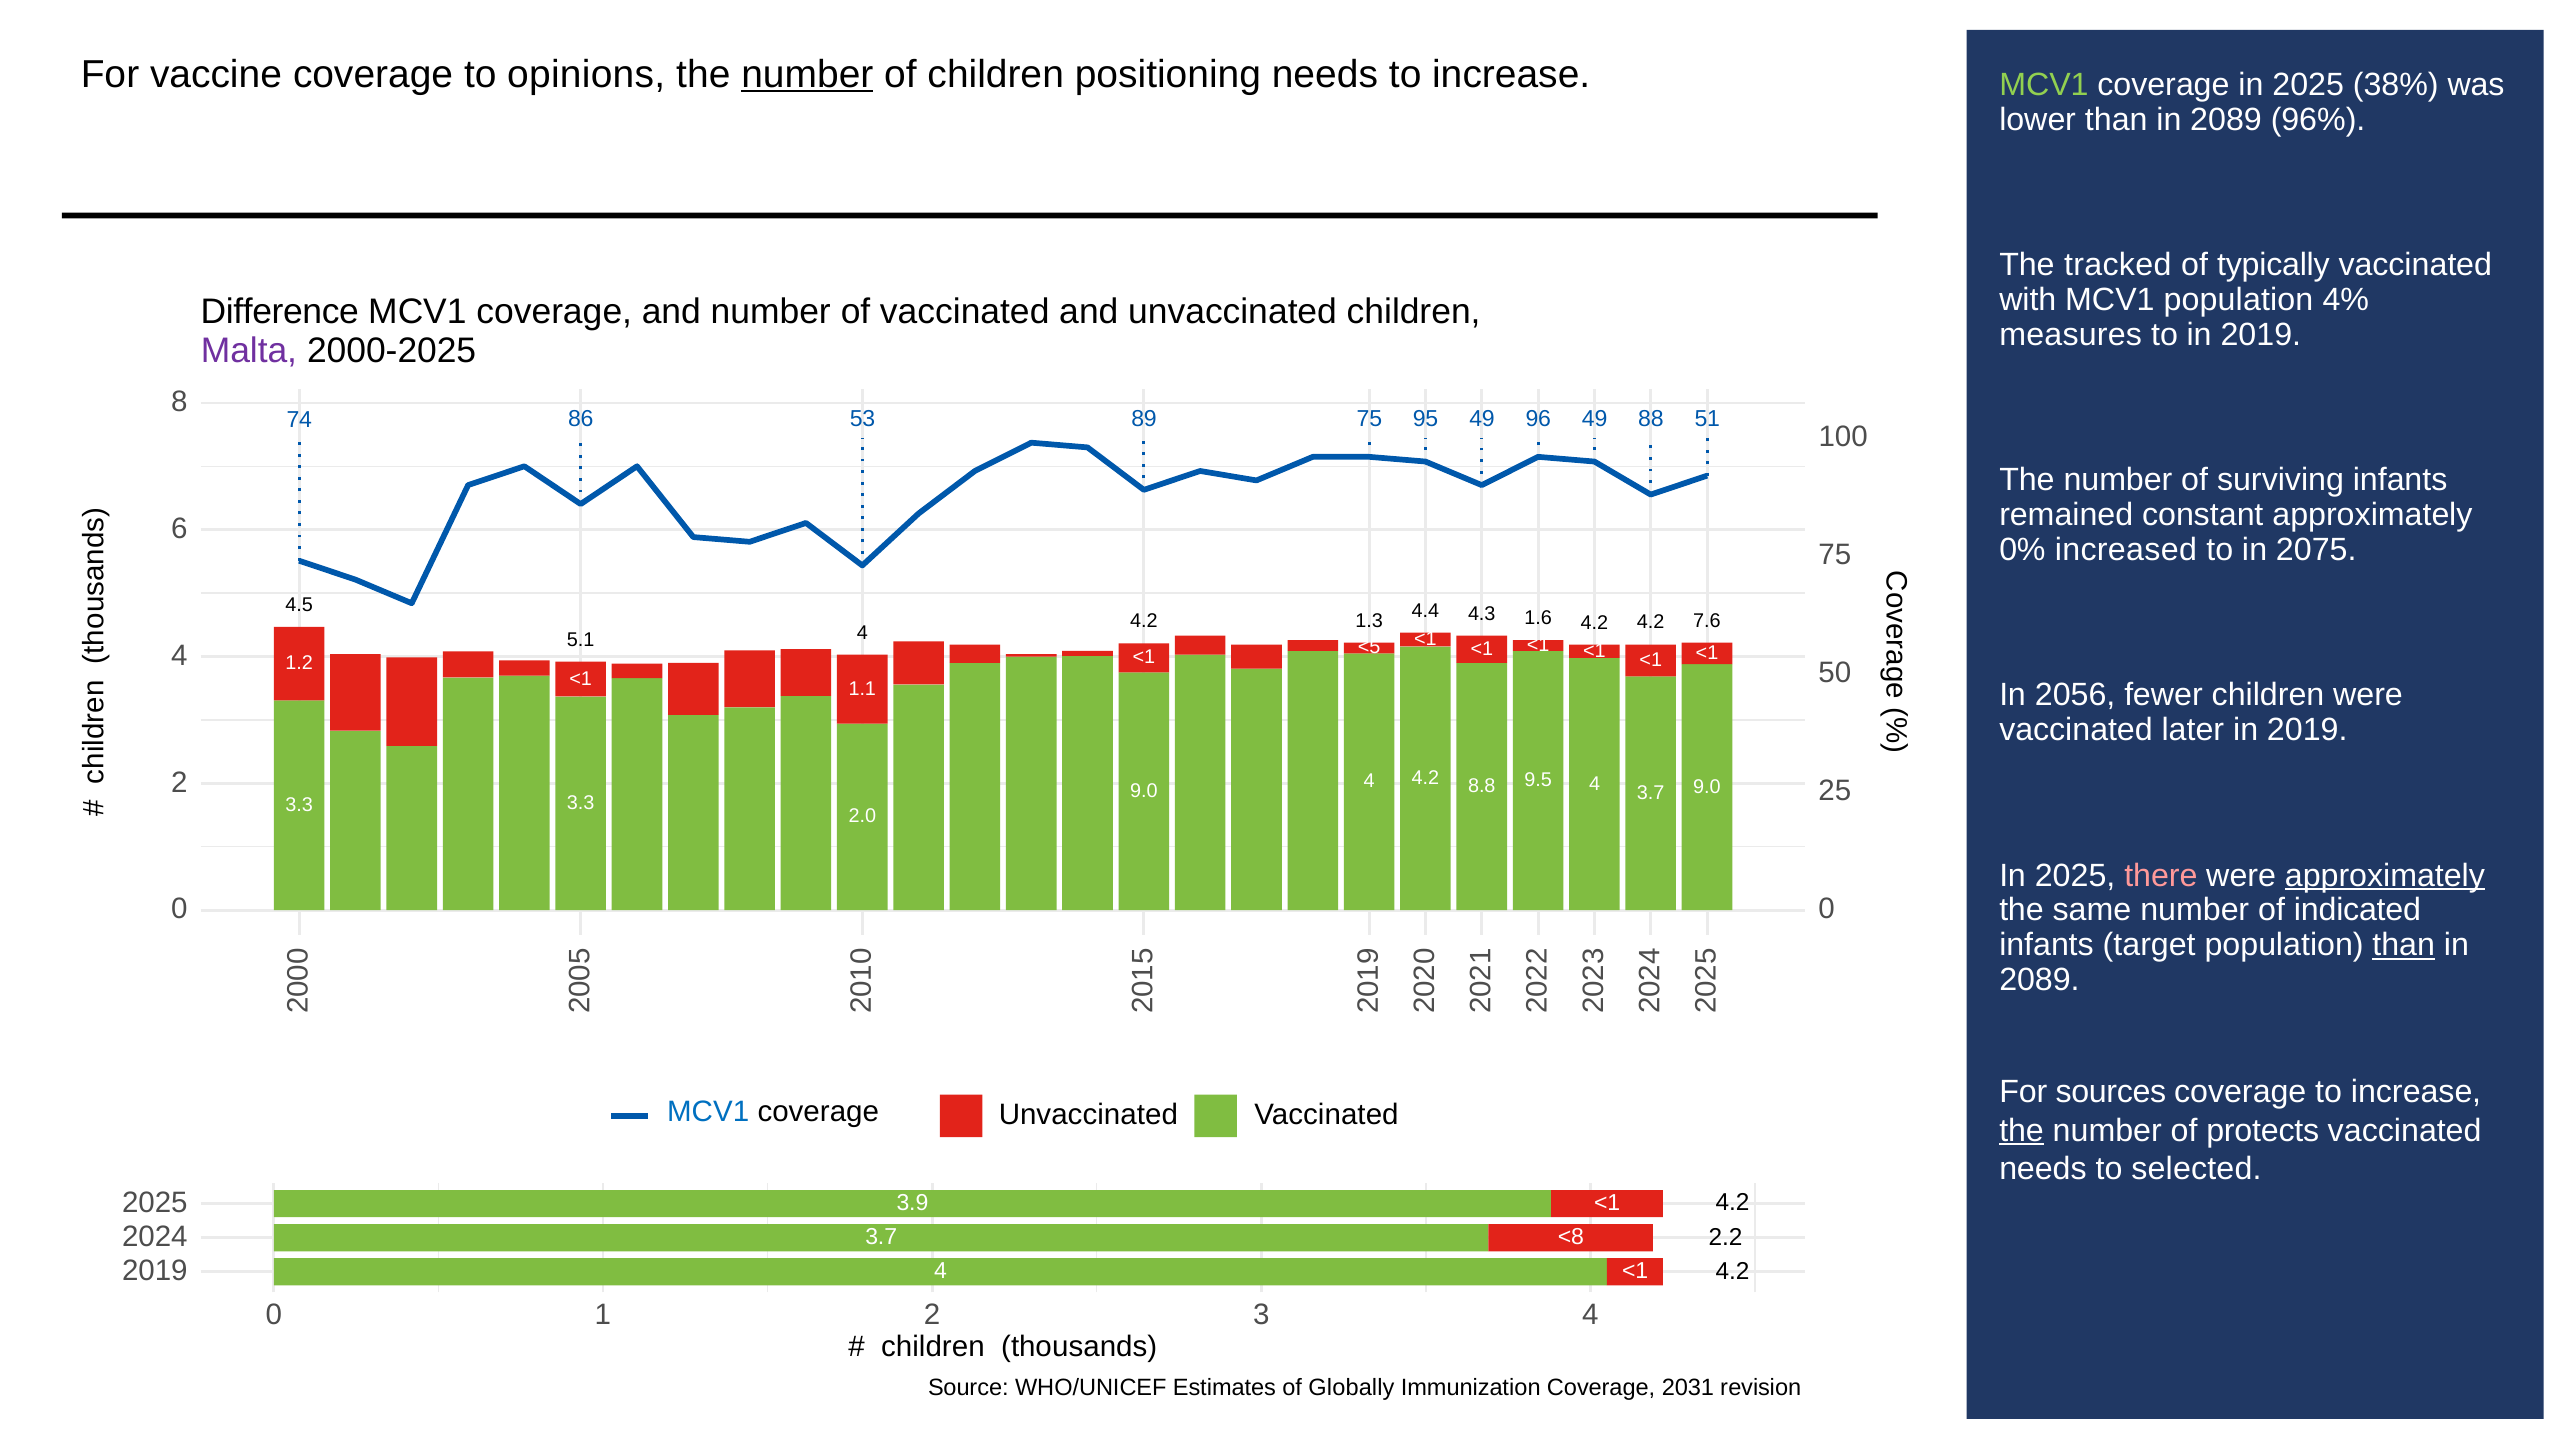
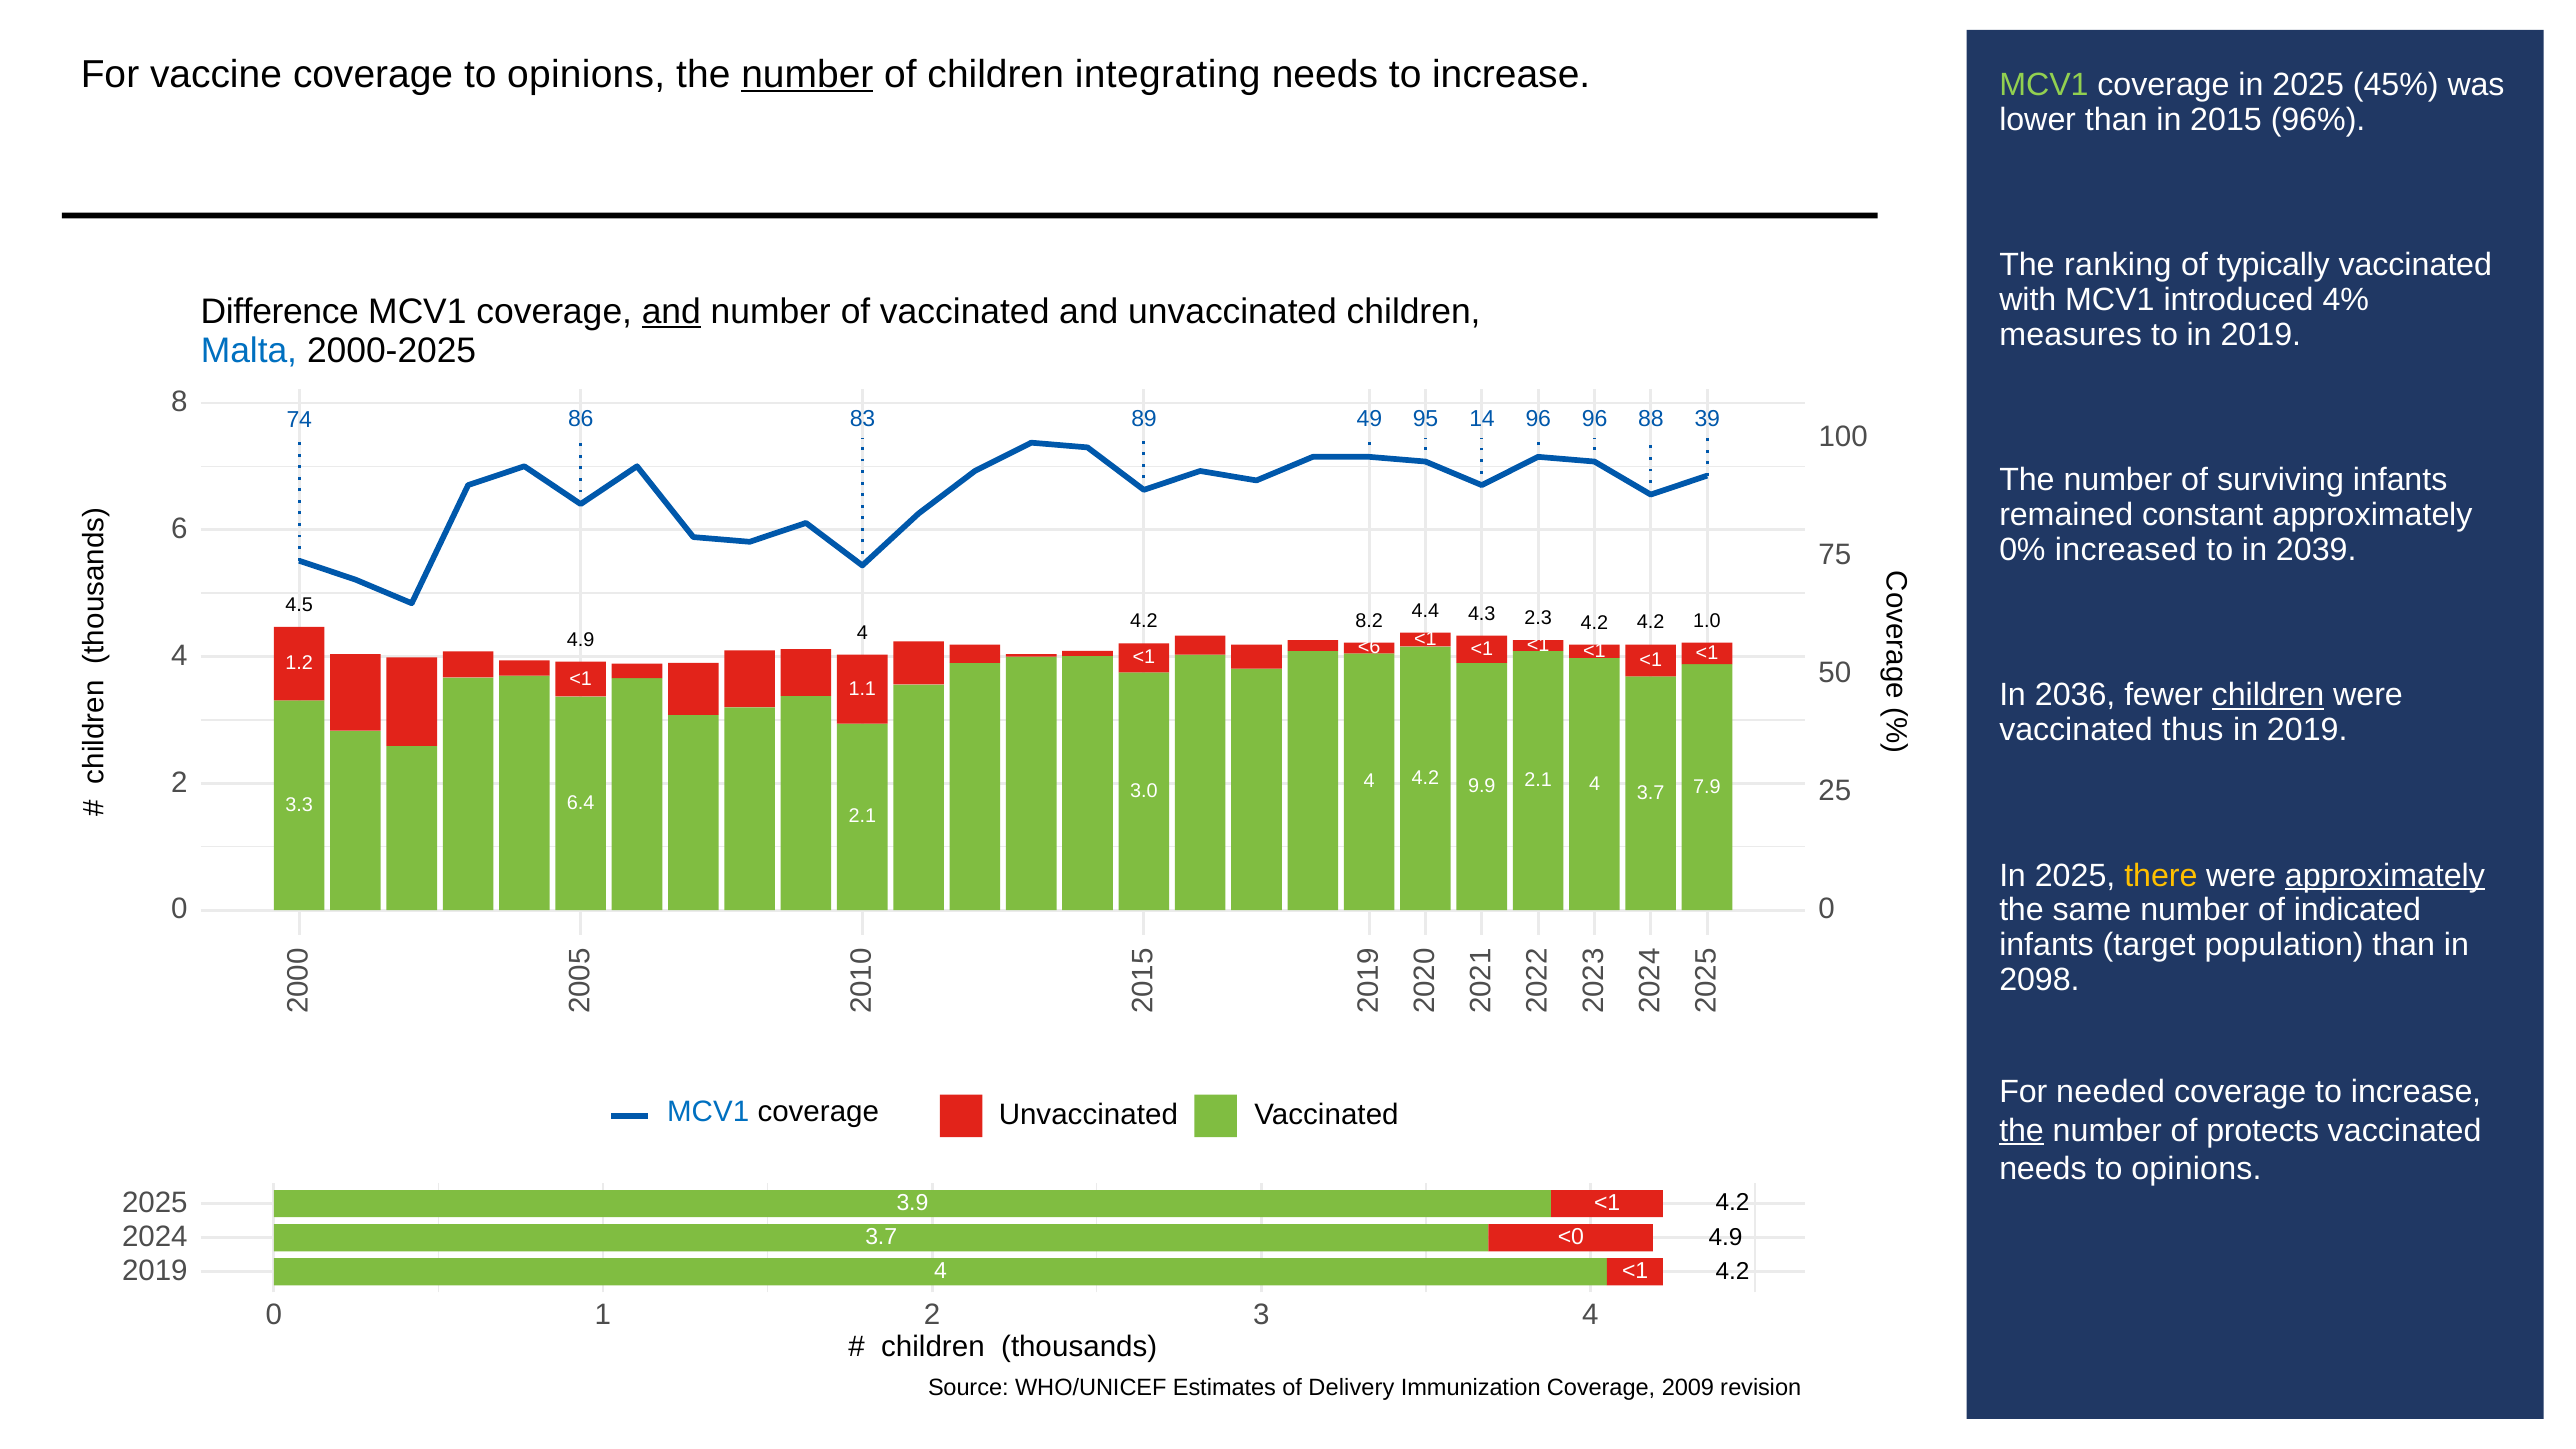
positioning: positioning -> integrating (1168, 74)
38%: 38% -> 45% (2396, 85)
lower than in 2089: 2089 -> 2015 (2226, 119)
tracked: tracked -> ranking (2118, 265)
MCV1 population: population -> introduced (2239, 300)
and underline: none -> present (671, 311)
Malta colour: purple -> blue (249, 351)
53: 53 -> 83 (863, 419)
89 75: 75 -> 49 (1369, 419)
95 49: 49 -> 14 (1482, 419)
96 49: 49 -> 96 (1595, 419)
51: 51 -> 39 (1707, 419)
2075: 2075 -> 2039 (2316, 550)
1.6: 1.6 -> 2.3 (1538, 618)
7.6: 7.6 -> 1.0 (1707, 621)
1.3: 1.3 -> 8.2 (1369, 621)
5.1: 5.1 -> 4.9 (581, 640)
<5: <5 -> <6 (1369, 647)
2056: 2056 -> 2036 (2075, 695)
children underline: none -> present (2268, 695)
later: later -> thus (2193, 730)
9.5: 9.5 -> 2.1 (1538, 780)
8.8: 8.8 -> 9.9 (1482, 786)
9.0: 9.0 -> 7.9 (1707, 786)
9.0: 9.0 -> 3.0 (1144, 791)
3.3: 3.3 -> 6.4 (581, 803)
2.0: 2.0 -> 2.1 (862, 816)
there colour: pink -> yellow (2161, 876)
than underline: present -> none (2404, 945)
2089: 2089 -> 2098 (2039, 980)
sources: sources -> needed (2111, 1092)
needs to selected: selected -> opinions (2196, 1169)
2.2: 2.2 -> 4.9 (1726, 1237)
<8: <8 -> <0 (1571, 1237)
Globally: Globally -> Delivery (1351, 1387)
2031: 2031 -> 2009 (1688, 1387)
